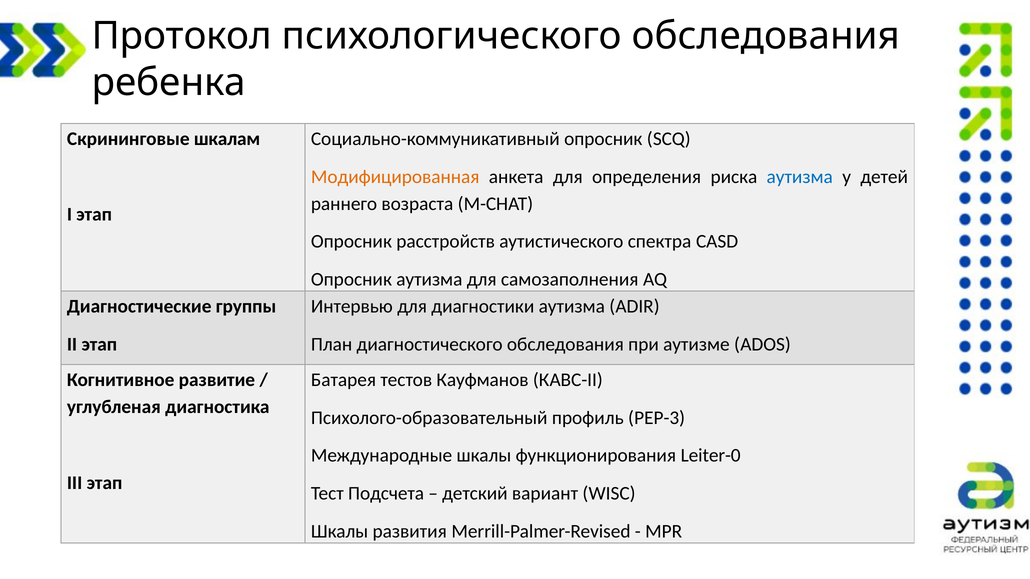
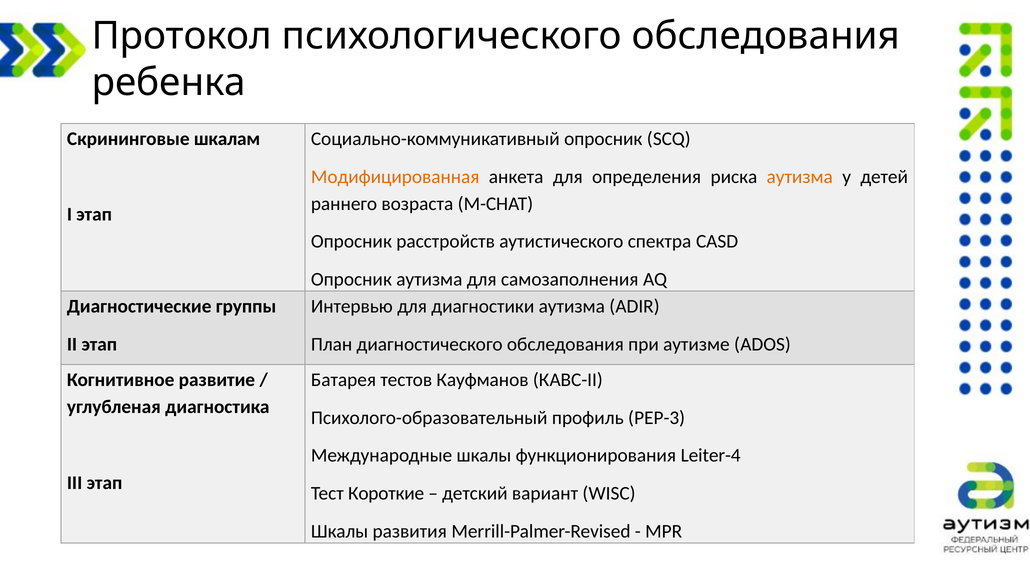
аутизма colour: blue -> orange (800, 177)
Leiter-0: Leiter-0 -> Leiter-4 (711, 456)
Подсчета: Подсчета -> Короткие (386, 494)
